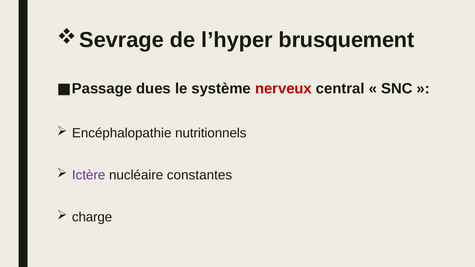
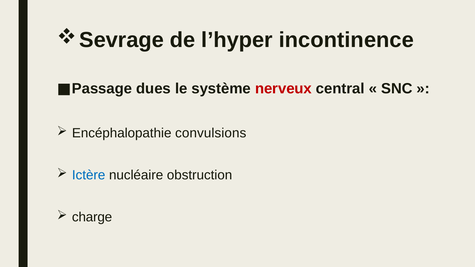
brusquement: brusquement -> incontinence (346, 40)
nutritionnels: nutritionnels -> convulsions (211, 133)
Ictère colour: purple -> blue (89, 175)
constantes: constantes -> obstruction (200, 175)
